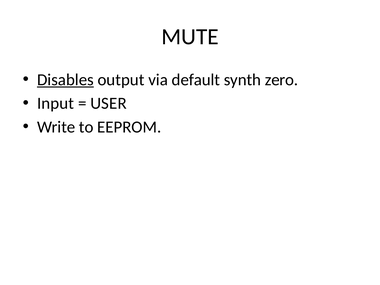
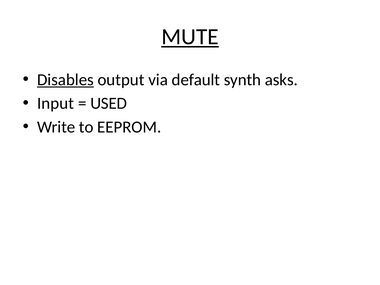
MUTE underline: none -> present (190, 37)
zero: zero -> asks (281, 80)
USER: USER -> USED (109, 103)
